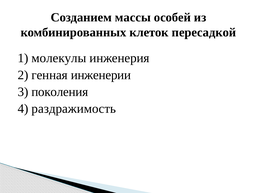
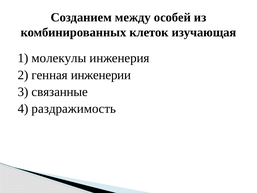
массы: массы -> между (133, 17)
пересадкой: пересадкой -> изучающая (204, 32)
поколения: поколения -> связанные (60, 92)
